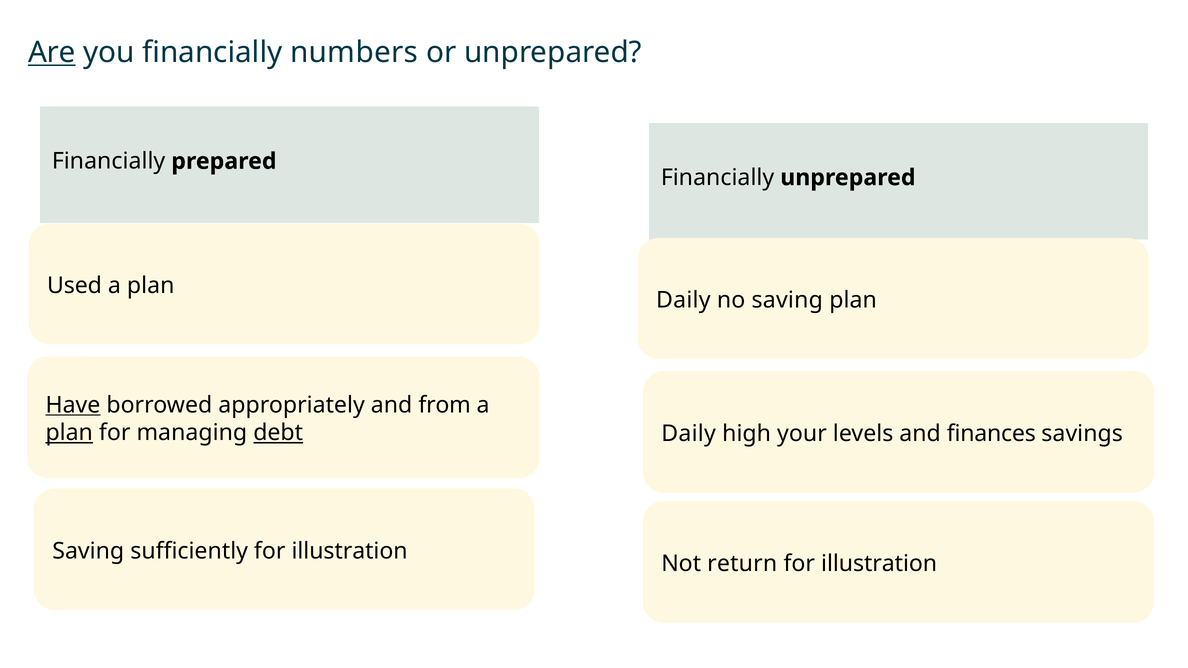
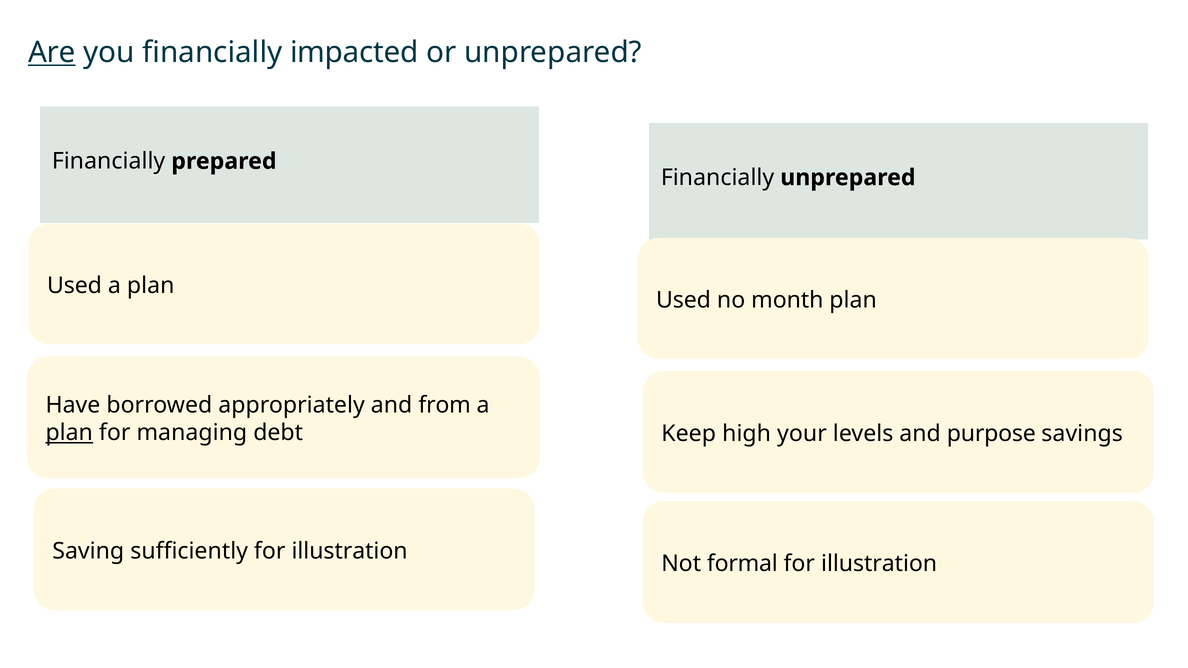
numbers: numbers -> impacted (354, 52)
Daily: Daily -> Used (684, 300)
no saving: saving -> month (787, 300)
Have underline: present -> none (73, 405)
debt underline: present -> none (278, 433)
Daily: Daily -> Keep (689, 434)
finances: finances -> purpose (991, 434)
return: return -> formal (742, 564)
